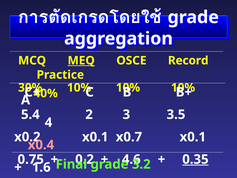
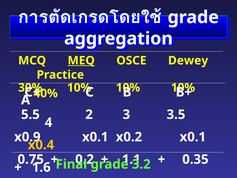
Record: Record -> Dewey (188, 60)
5.4: 5.4 -> 5.5 (30, 114)
x0.2: x0.2 -> x0.9 (27, 137)
x0.7: x0.7 -> x0.2 (129, 137)
x0.4 colour: pink -> yellow (41, 145)
4.6: 4.6 -> 1.1 (131, 159)
0.35 underline: present -> none (195, 159)
